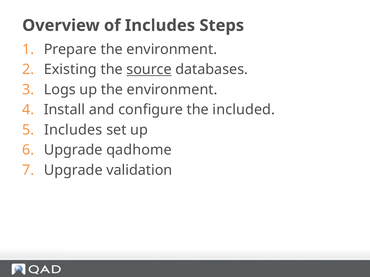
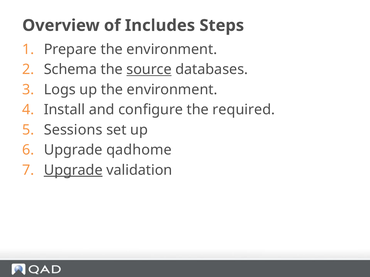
Existing: Existing -> Schema (70, 70)
included: included -> required (244, 110)
Includes: Includes -> Sessions (73, 130)
Upgrade underline: none -> present (73, 170)
